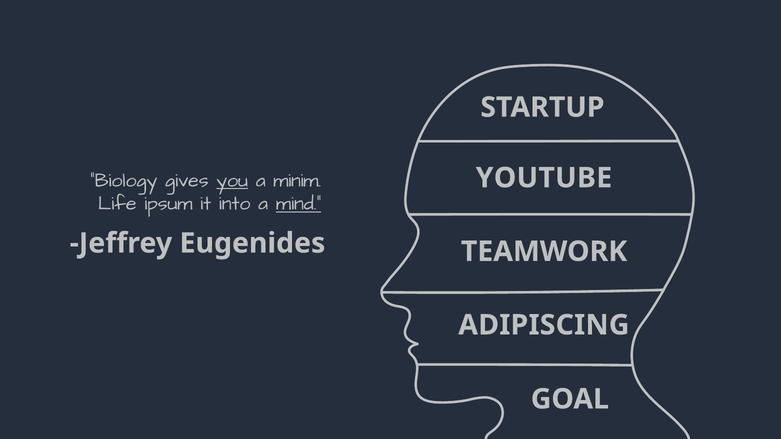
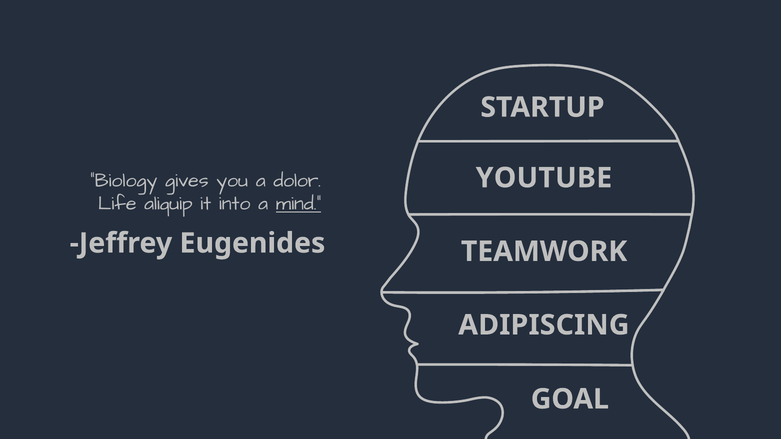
you underline: present -> none (232, 180)
minim: minim -> dolor (297, 180)
ipsum: ipsum -> aliquip (168, 204)
